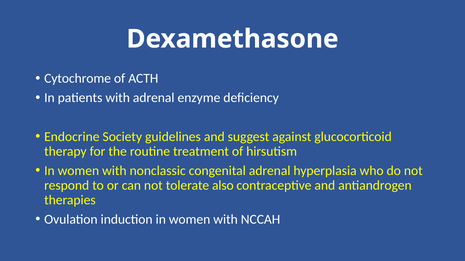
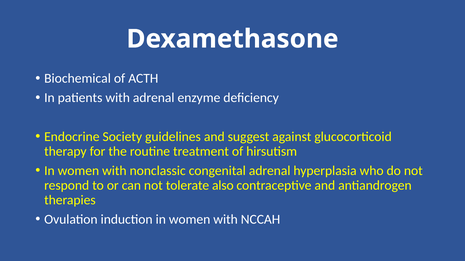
Cytochrome: Cytochrome -> Biochemical (78, 79)
